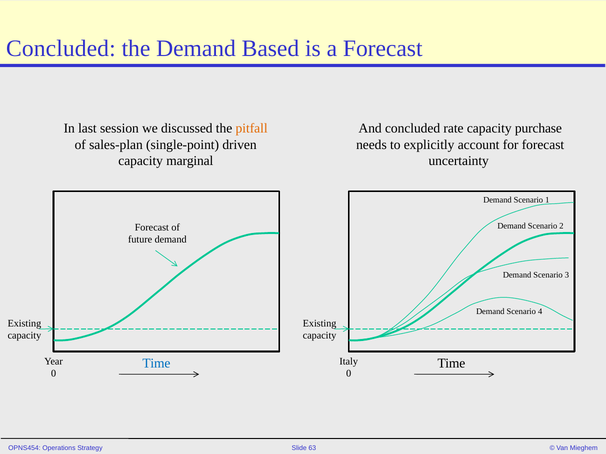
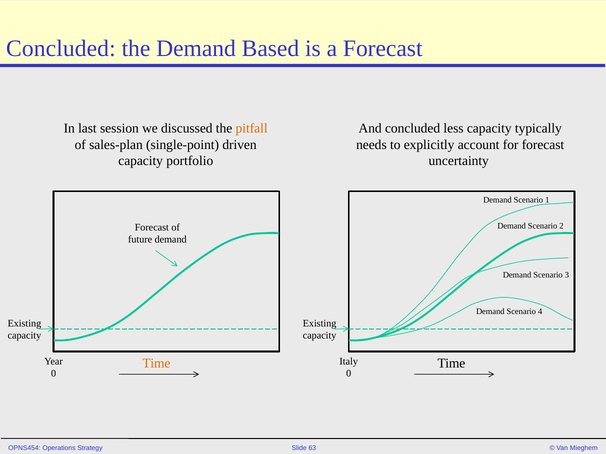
rate: rate -> less (454, 129)
purchase: purchase -> typically (538, 129)
marginal: marginal -> portfolio (190, 161)
Time colour: blue -> orange (156, 364)
